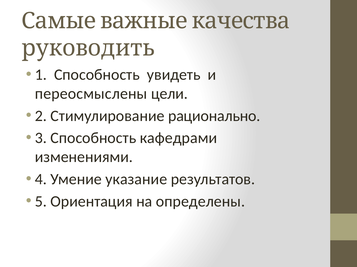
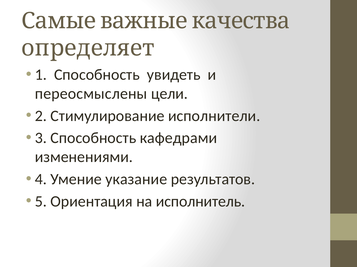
руководить: руководить -> определяет (88, 48)
рационально: рационально -> исполнители (214, 116)
определены: определены -> исполнитель (201, 202)
